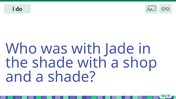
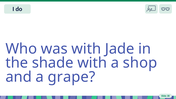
a shade: shade -> grape (71, 77)
